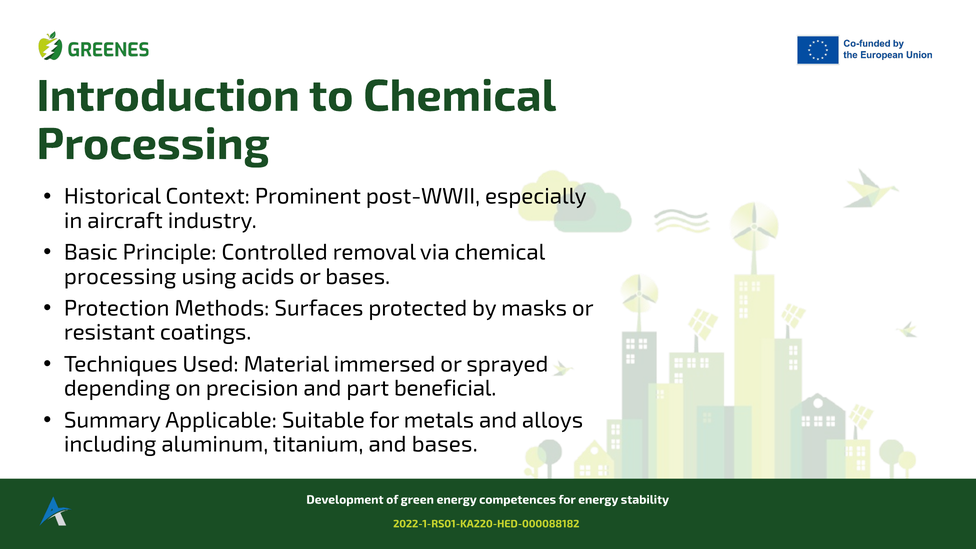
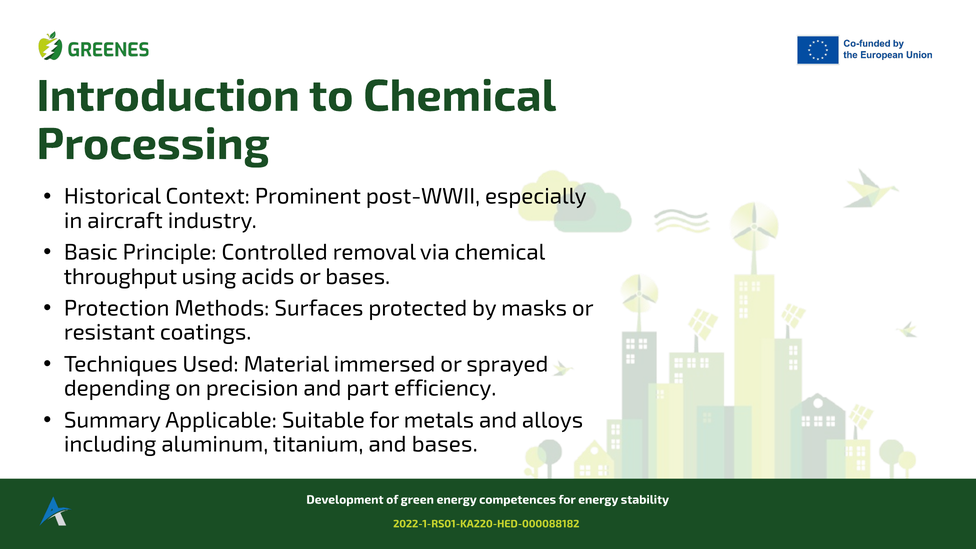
processing: processing -> throughput (120, 277)
beneficial: beneficial -> efficiency (445, 389)
